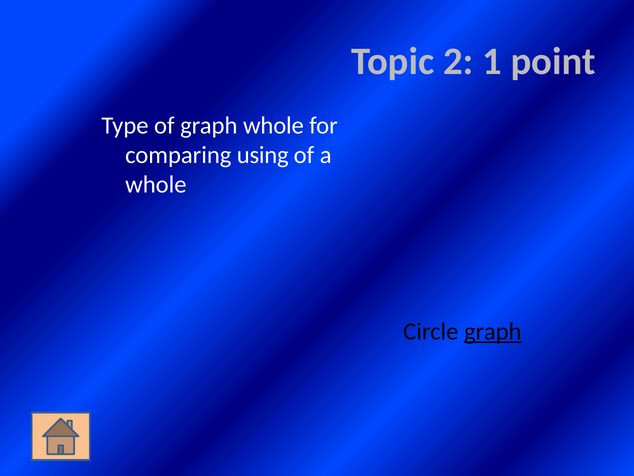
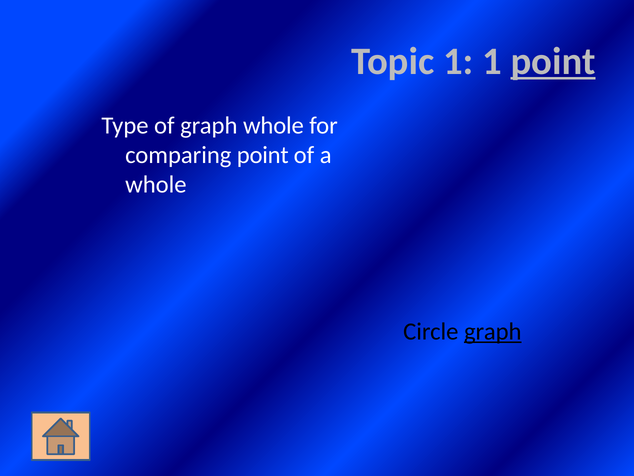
Topic 2: 2 -> 1 (458, 61)
point underline: none -> present (553, 61)
comparing using: using -> point (263, 155)
